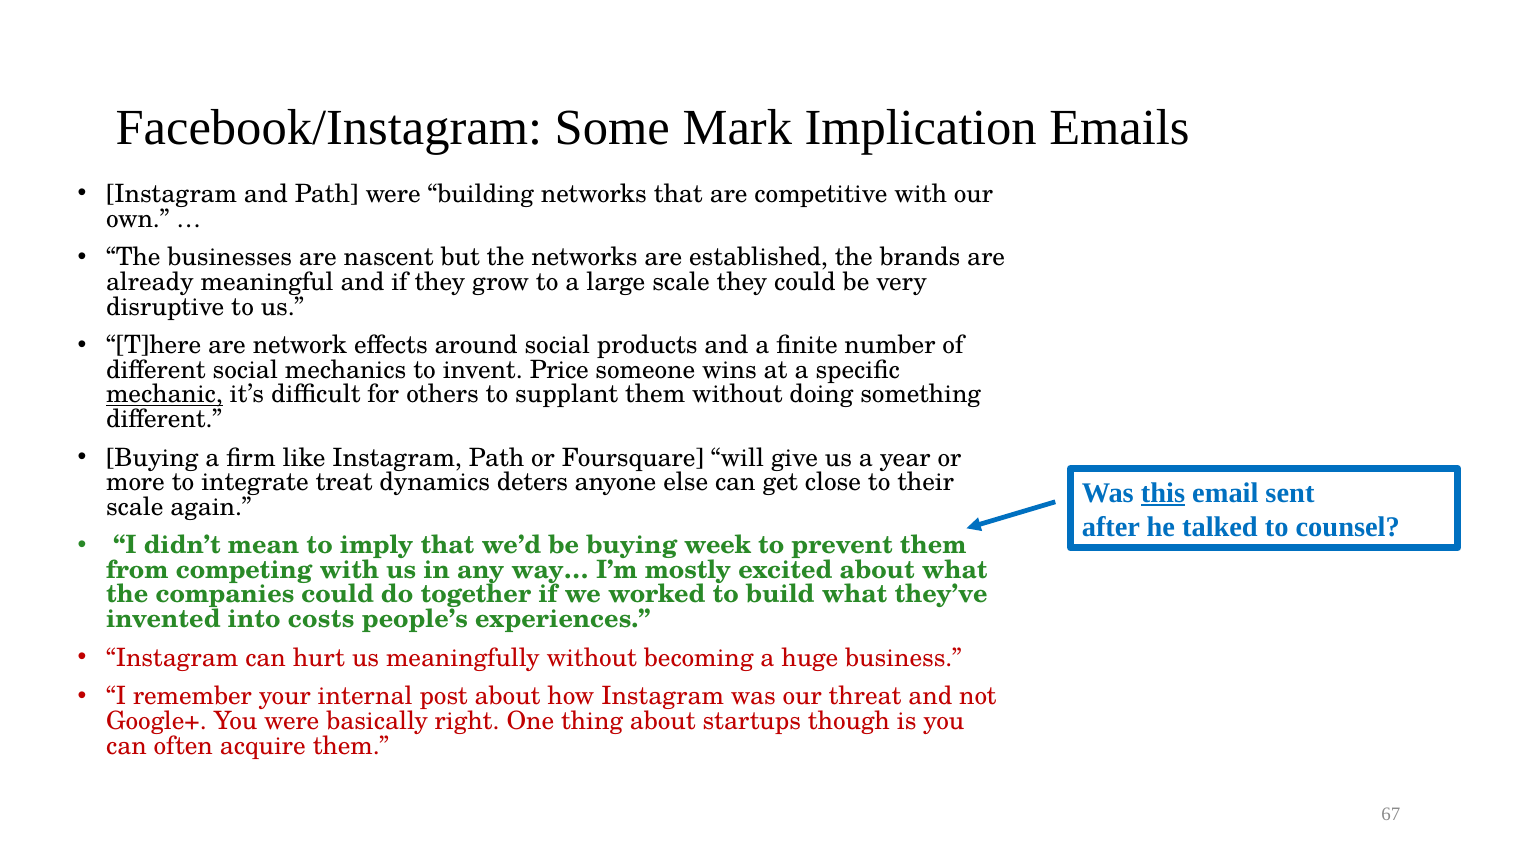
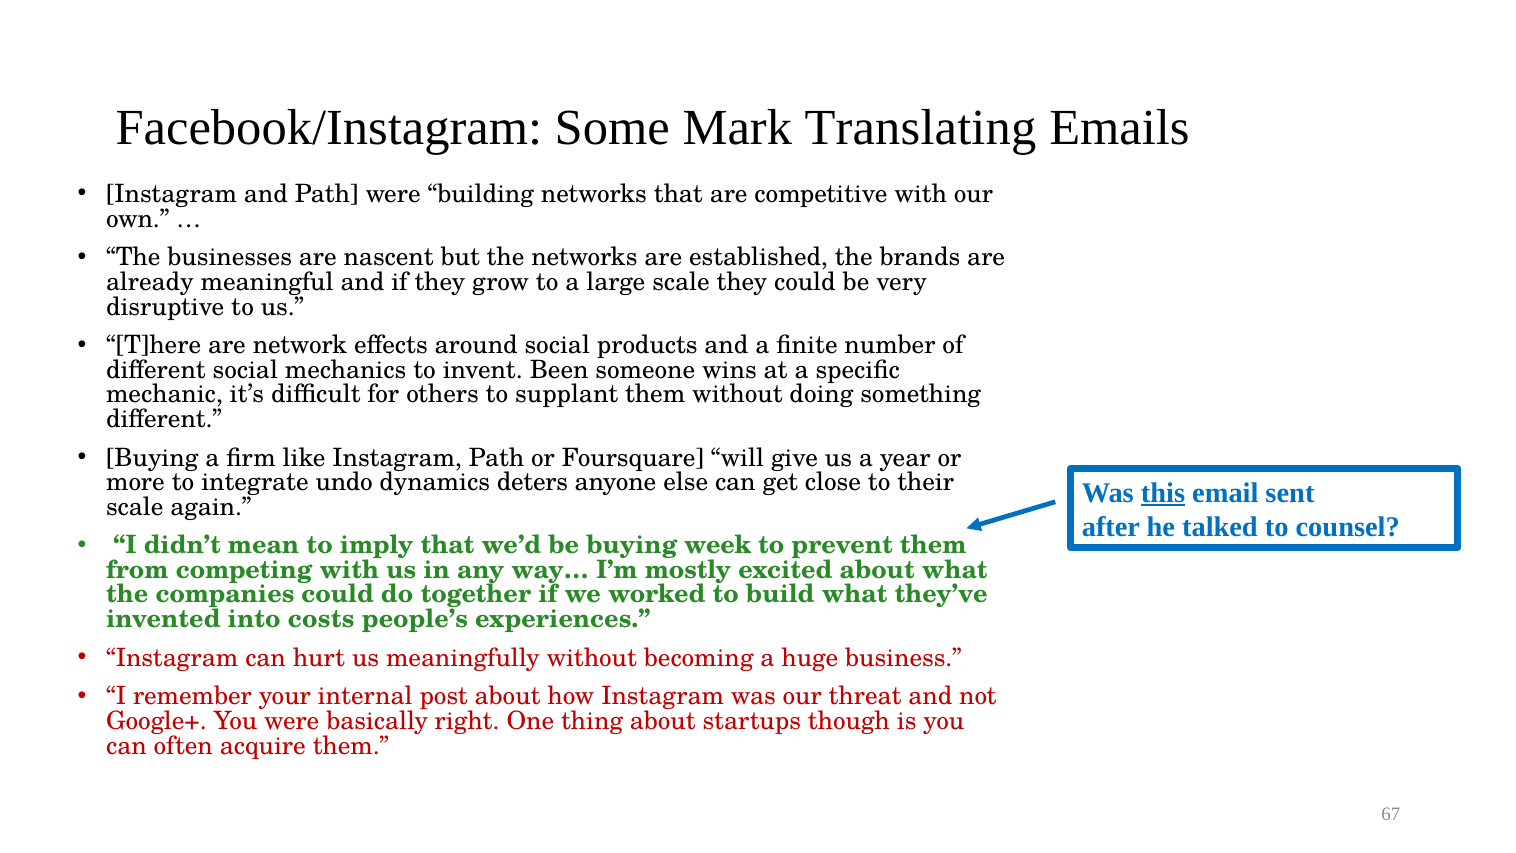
Implication: Implication -> Translating (920, 127)
Price: Price -> Been (559, 370)
mechanic underline: present -> none (164, 394)
treat: treat -> undo (344, 482)
